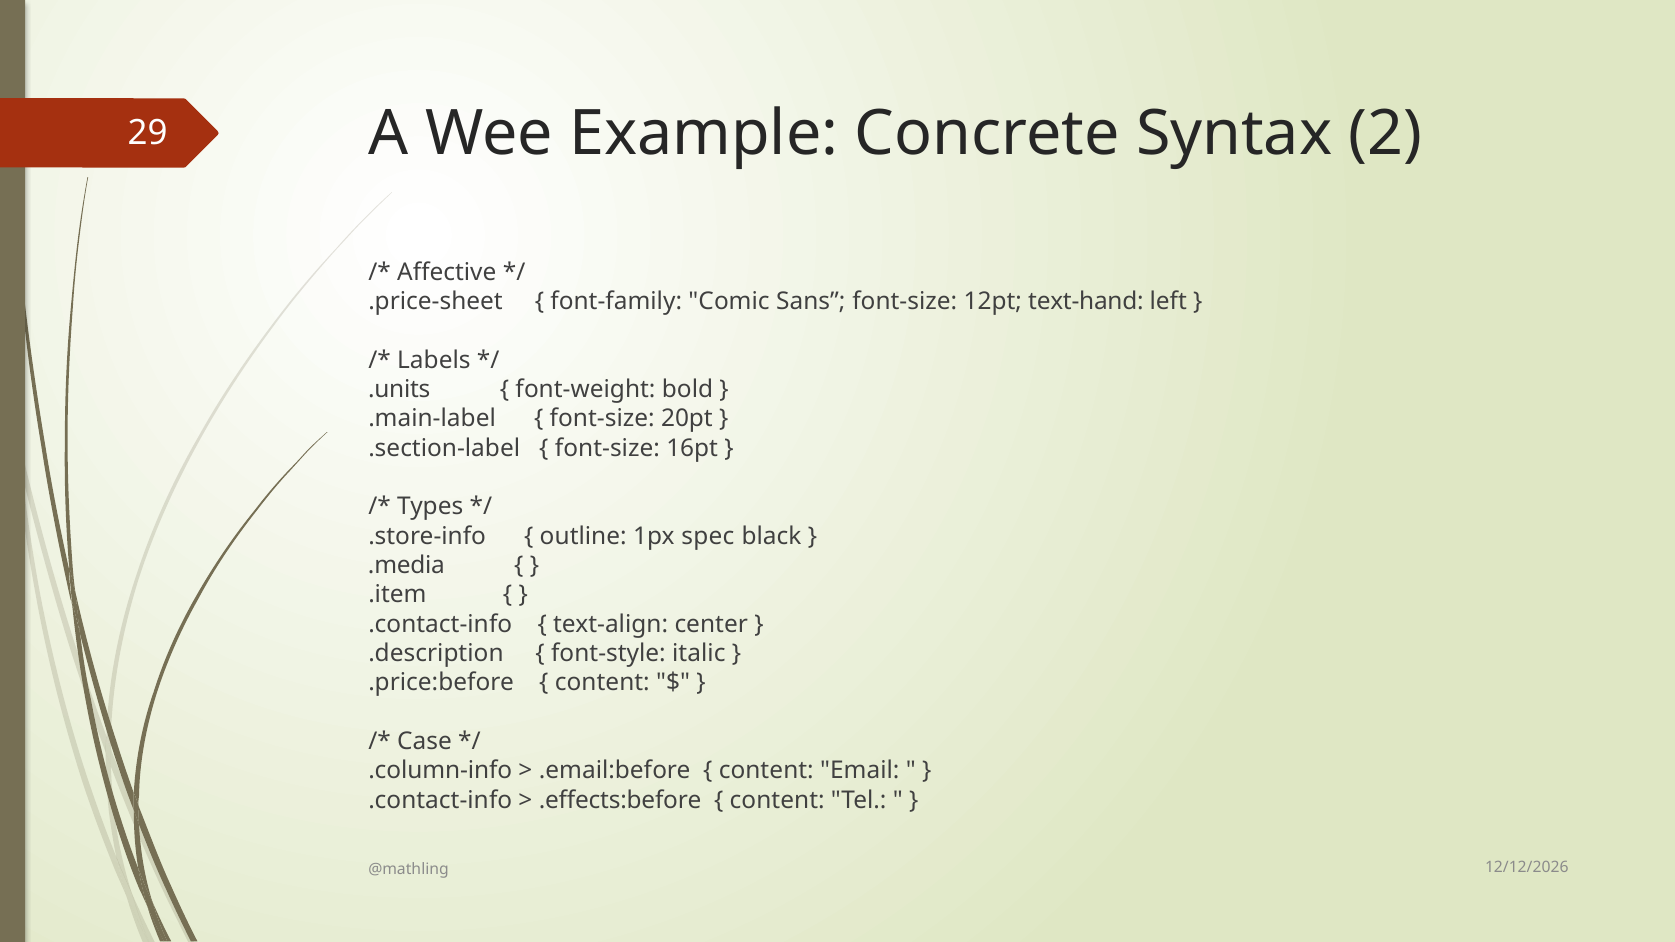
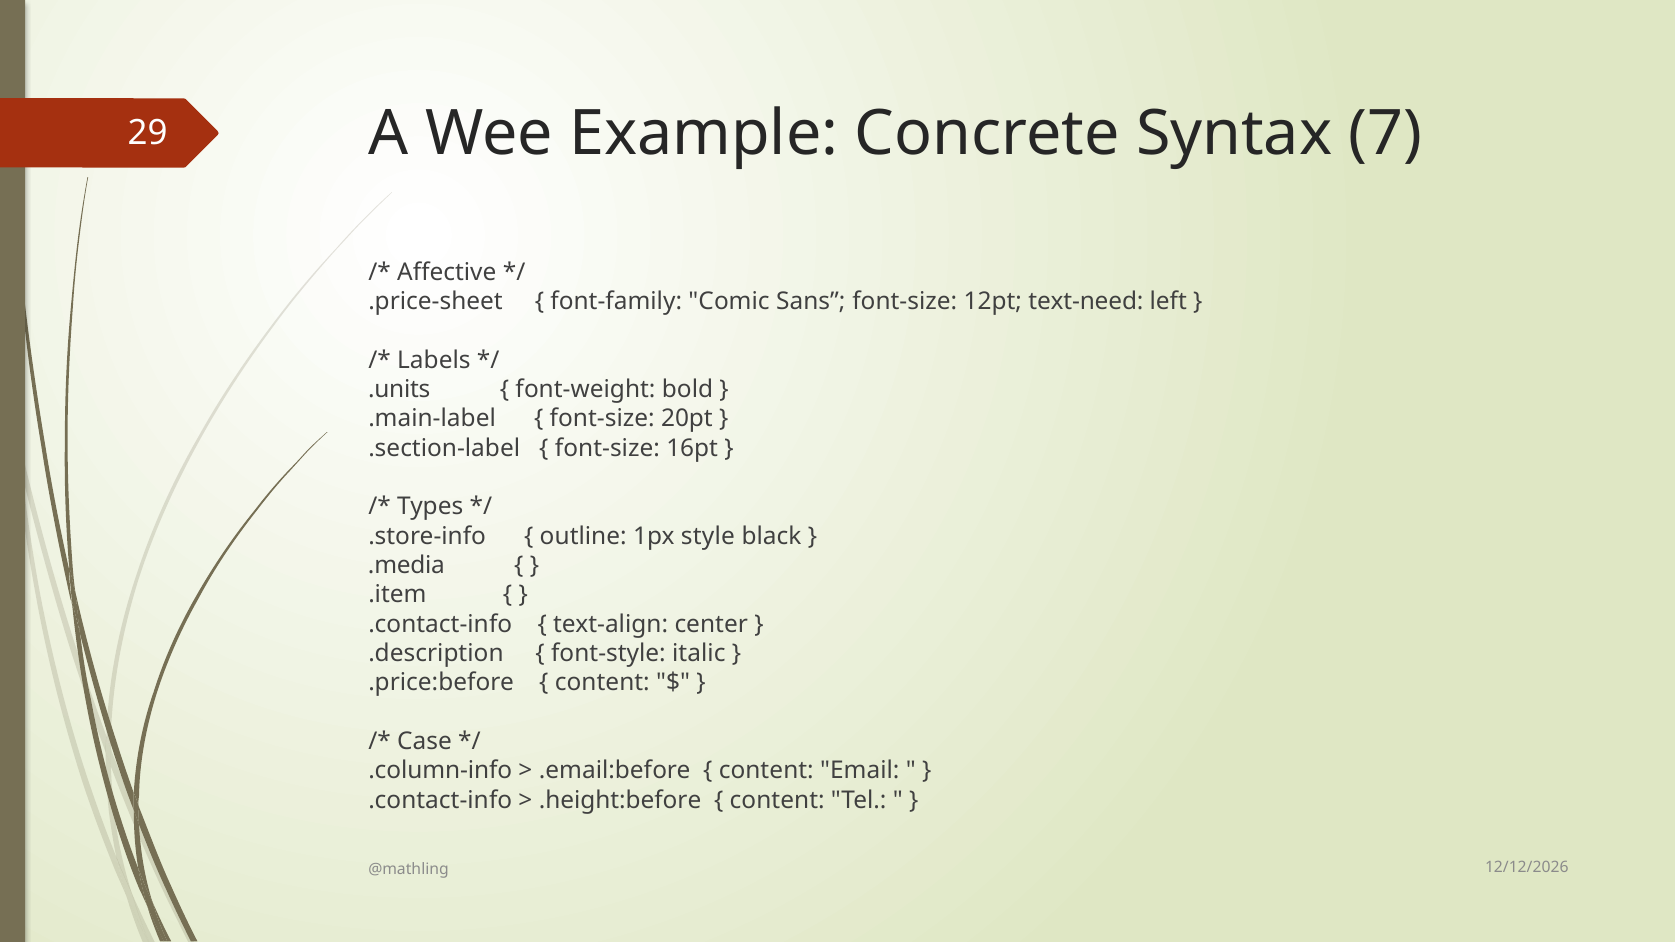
2: 2 -> 7 (1385, 134)
text-hand: text-hand -> text-need (1086, 302)
spec: spec -> style (708, 536)
.effects:before: .effects:before -> .height:before (620, 800)
